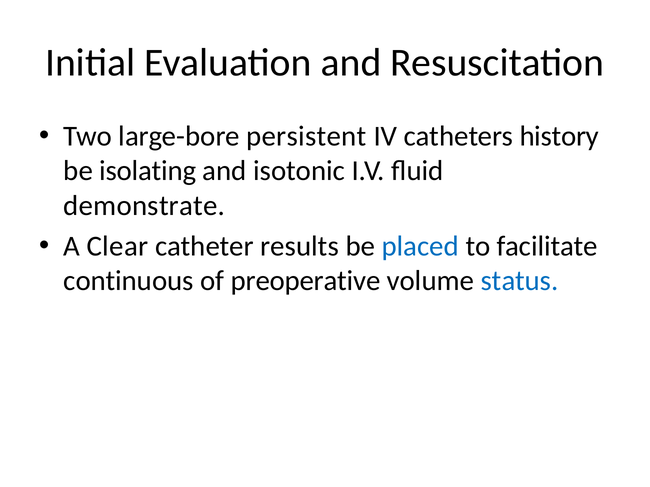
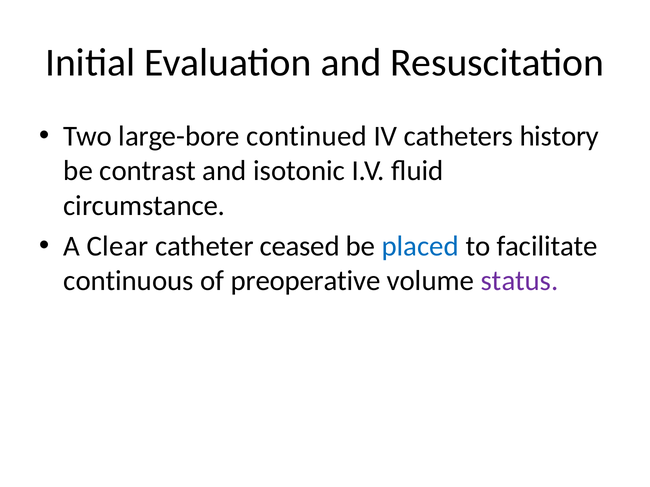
persistent: persistent -> continued (306, 136)
isolating: isolating -> contrast (148, 171)
demonstrate: demonstrate -> circumstance (144, 206)
results: results -> ceased (300, 246)
status colour: blue -> purple (520, 281)
